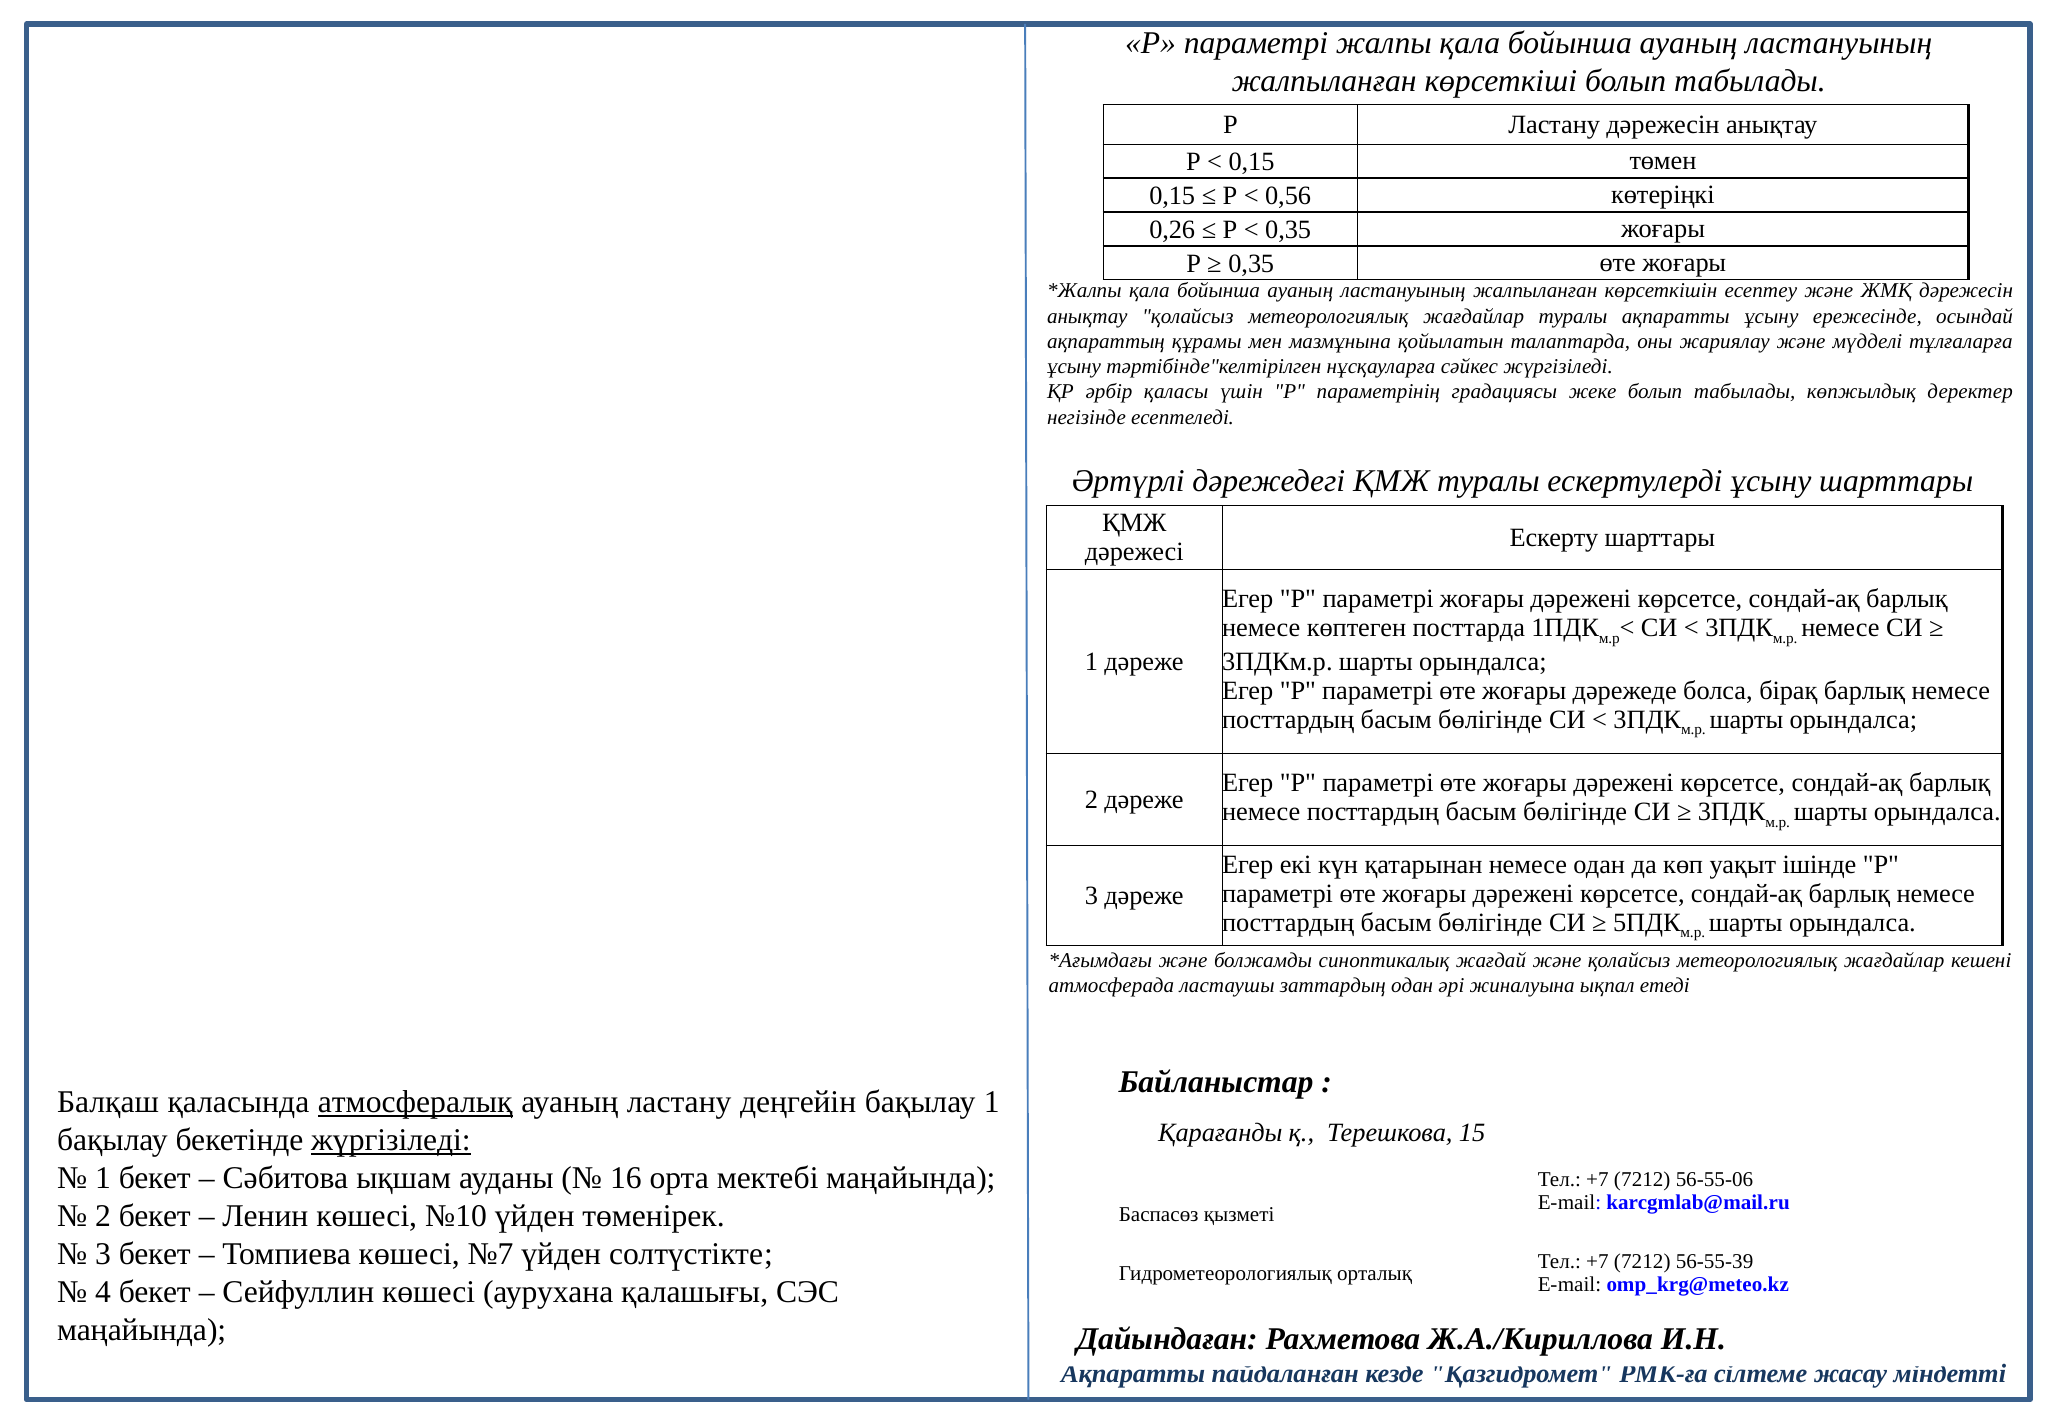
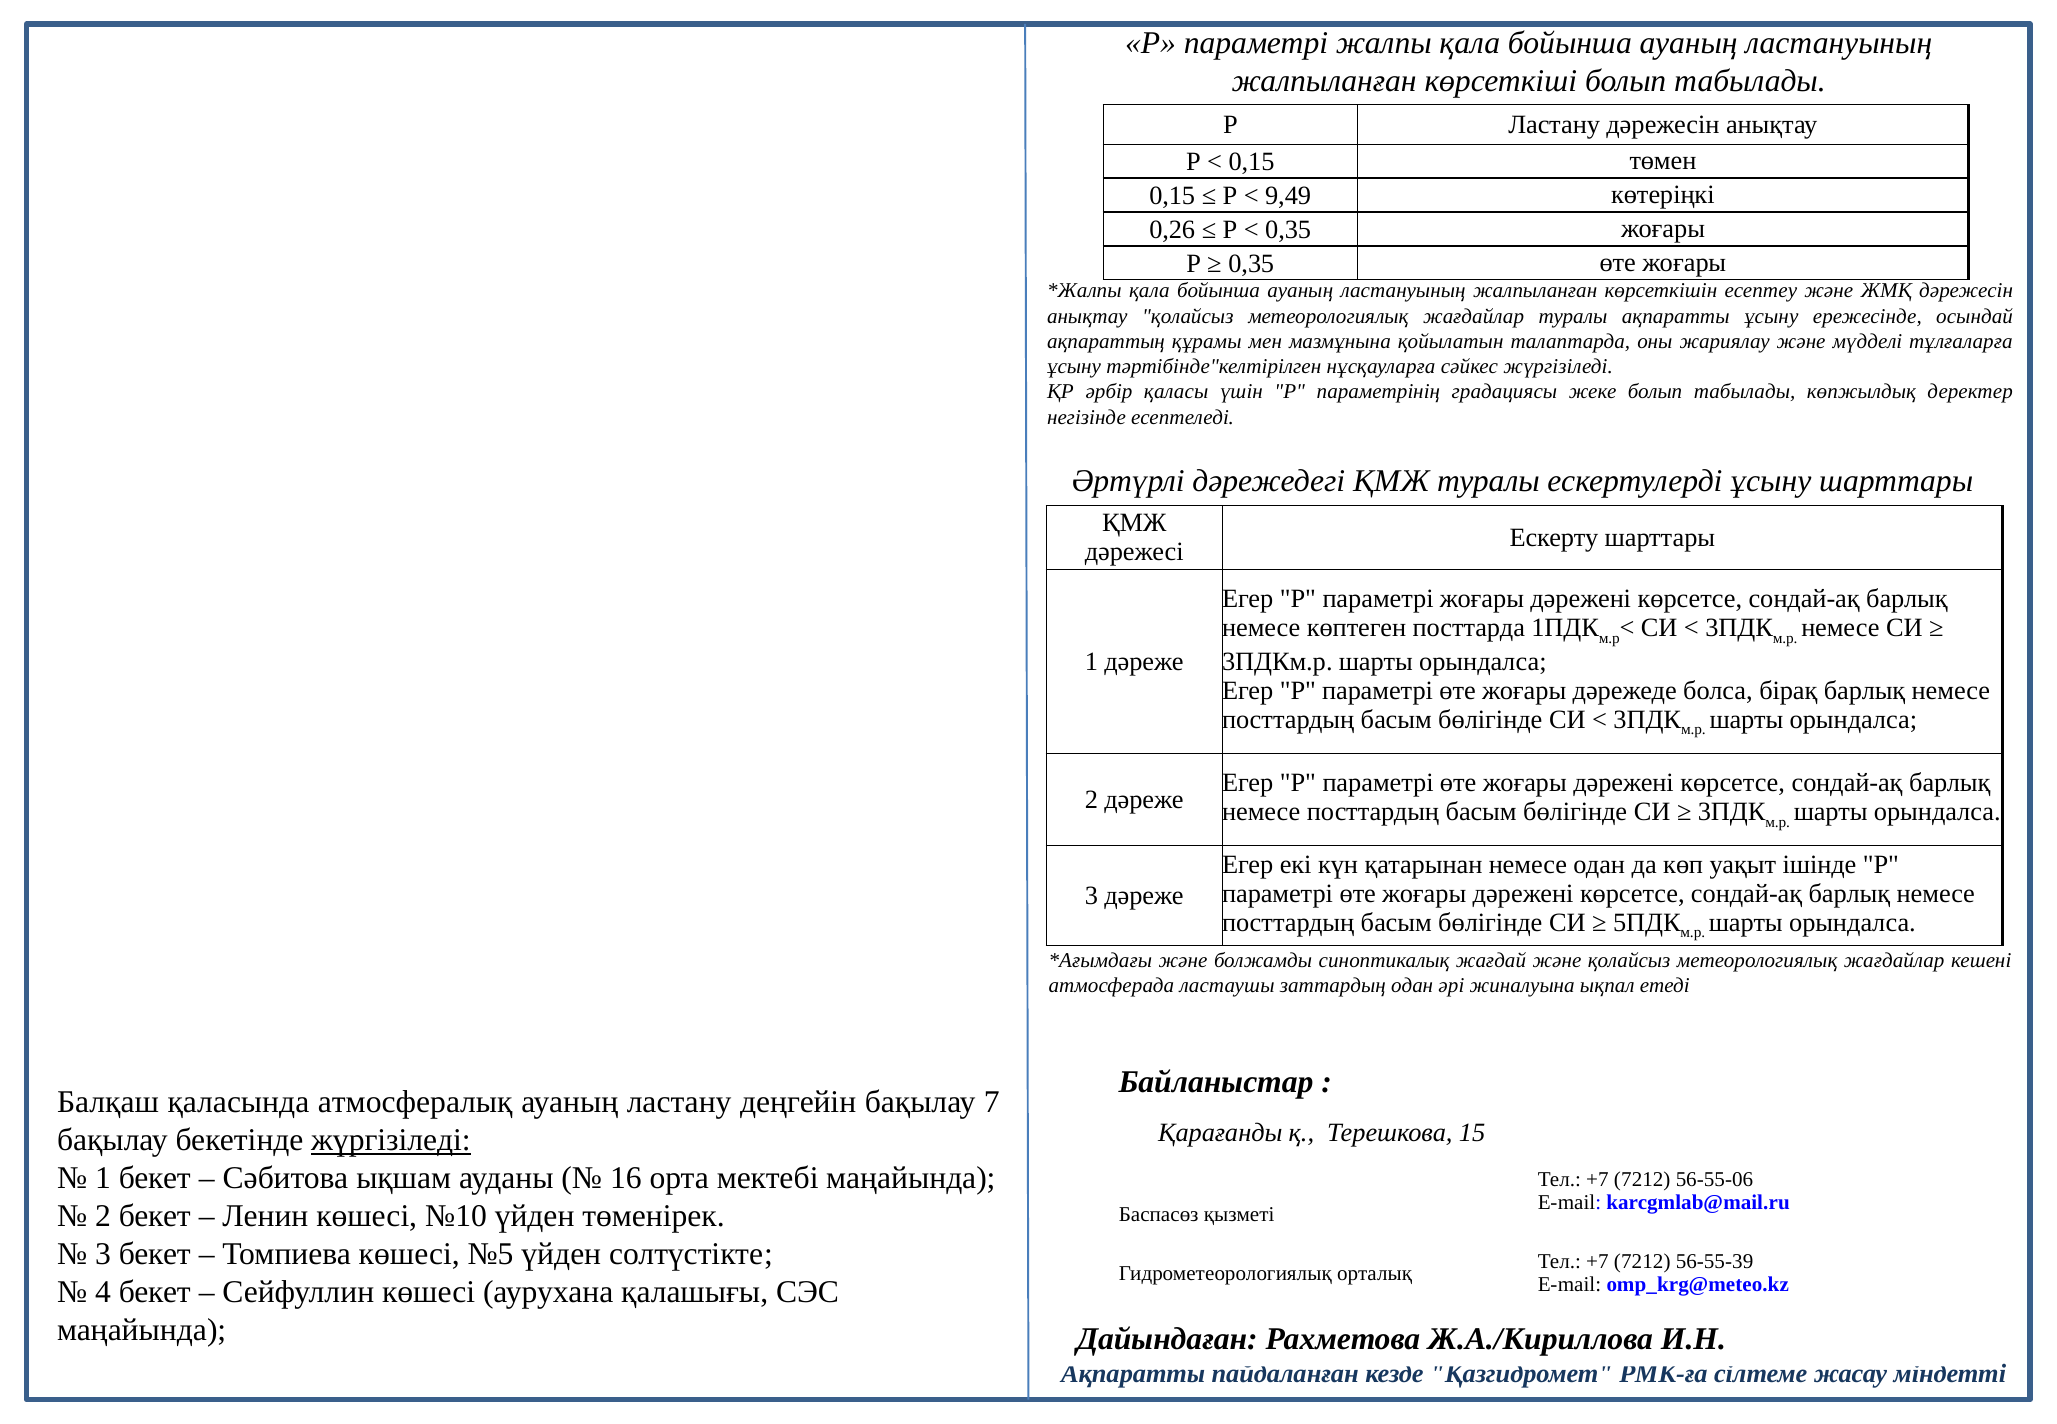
0,56: 0,56 -> 9,49 (1288, 196)
атмосфералық underline: present -> none (415, 1103)
бақылау 1: 1 -> 7 (992, 1103)
№7: №7 -> №5 (491, 1254)
